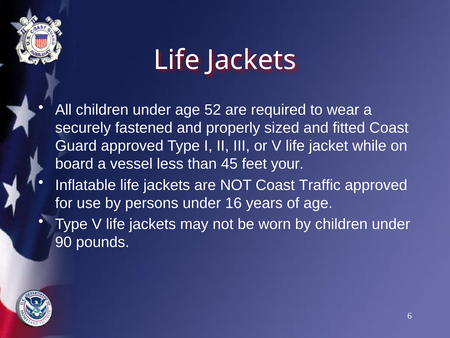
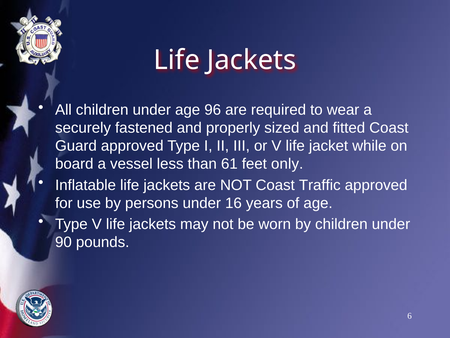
52: 52 -> 96 (213, 110)
45: 45 -> 61 (229, 164)
your: your -> only (287, 164)
